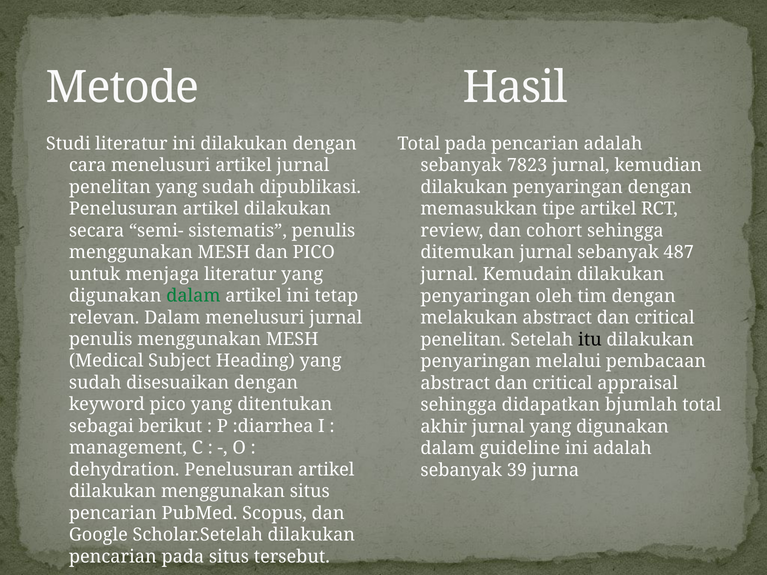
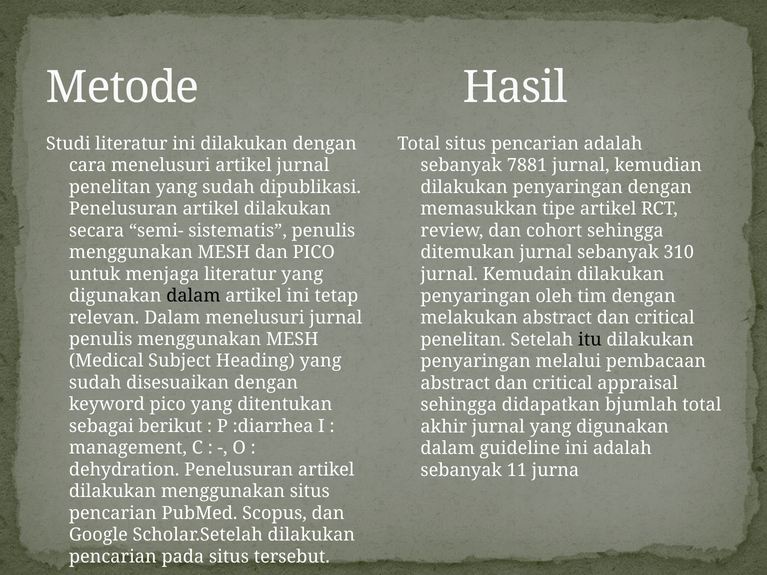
Total pada: pada -> situs (466, 144)
7823: 7823 -> 7881 (527, 166)
487: 487 -> 310 (679, 253)
dalam colour: green -> black (193, 296)
39: 39 -> 11 (517, 470)
